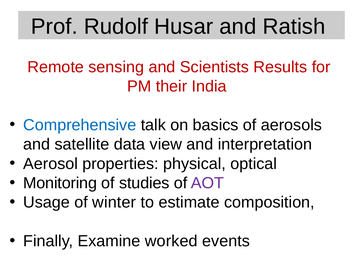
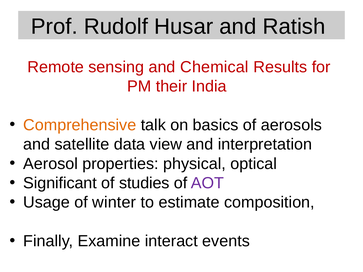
Scientists: Scientists -> Chemical (214, 67)
Comprehensive colour: blue -> orange (80, 125)
Monitoring: Monitoring -> Significant (60, 183)
worked: worked -> interact (171, 241)
